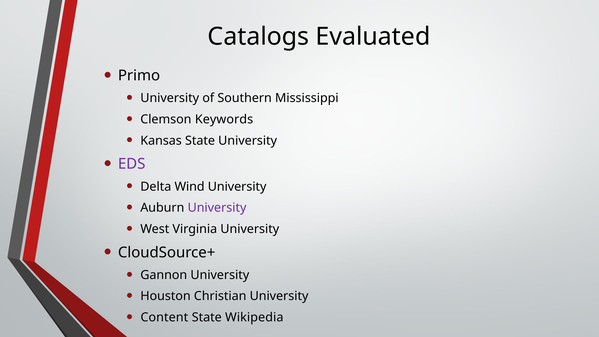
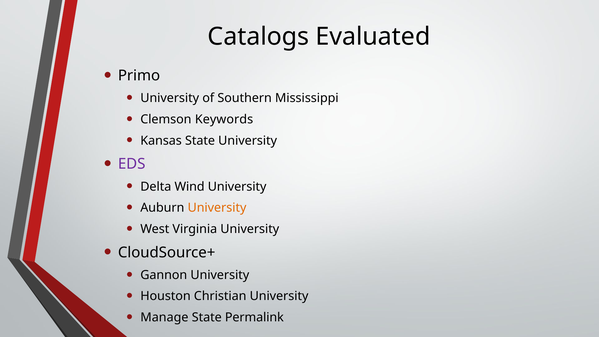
University colour: purple -> orange (217, 208)
Content: Content -> Manage (164, 317)
Wikipedia: Wikipedia -> Permalink (254, 317)
